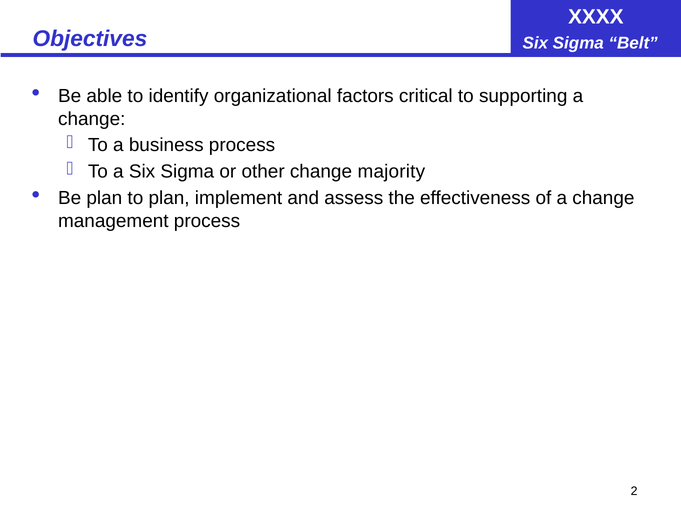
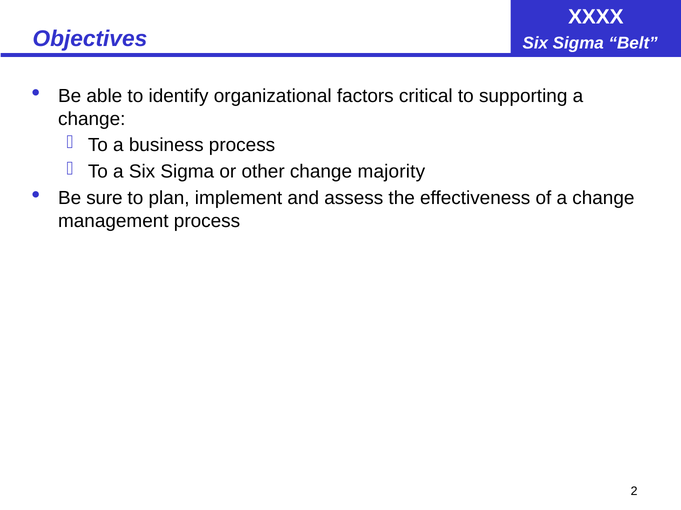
Be plan: plan -> sure (104, 198)
